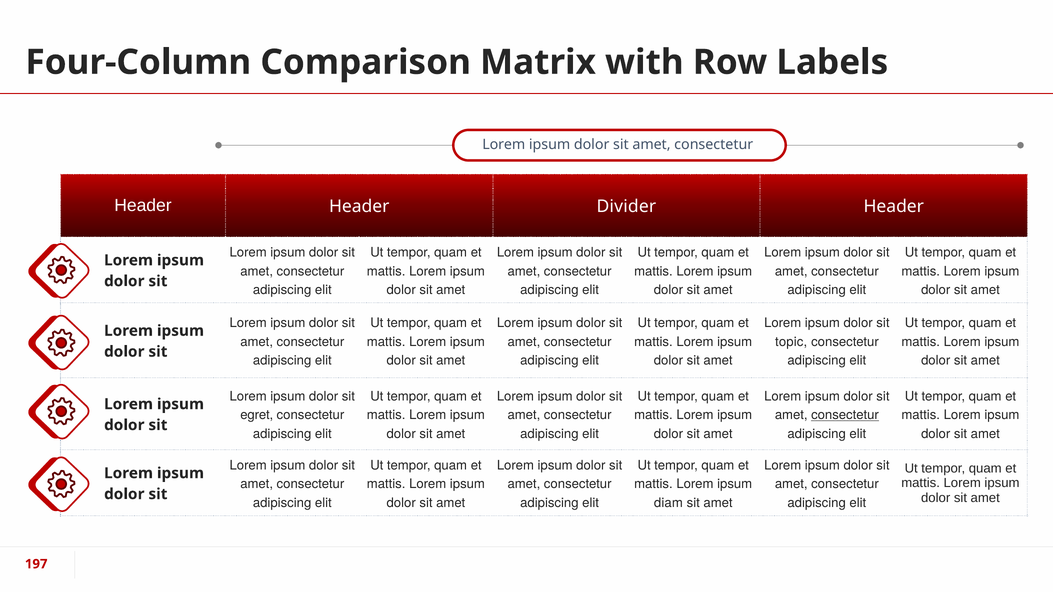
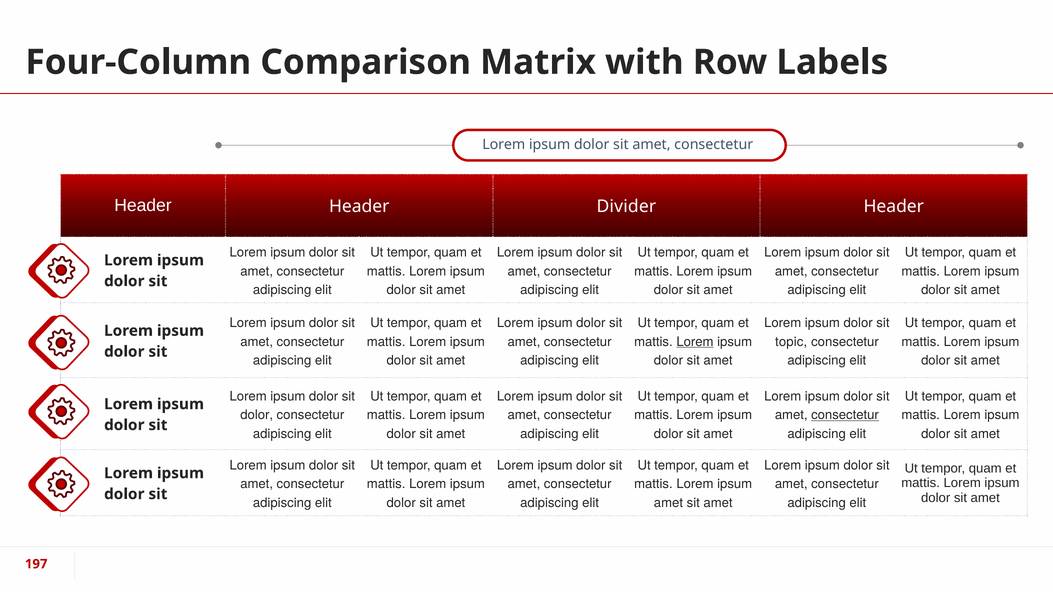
Lorem underline: none -> present (695, 342)
egret: egret -> dolor (257, 415)
diam: diam -> amet (668, 503)
